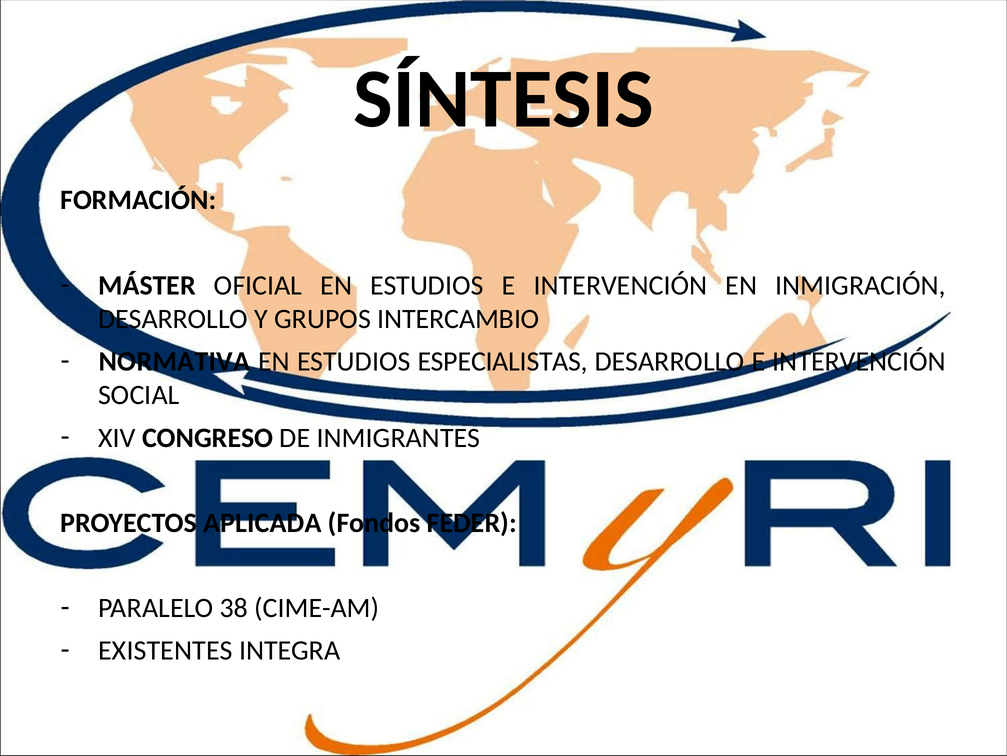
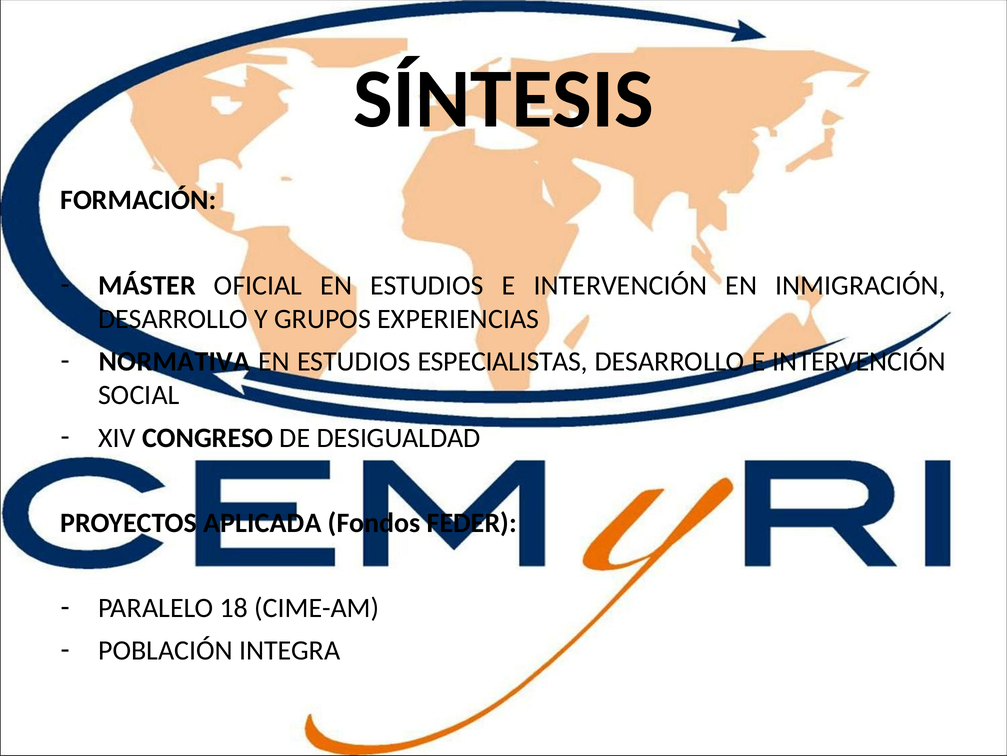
INTERCAMBIO: INTERCAMBIO -> EXPERIENCIAS (458, 319)
INMIGRANTES: INMIGRANTES -> DESIGUALDAD (399, 437)
38: 38 -> 18 (234, 607)
EXISTENTES: EXISTENTES -> POBLACIÓN (166, 650)
